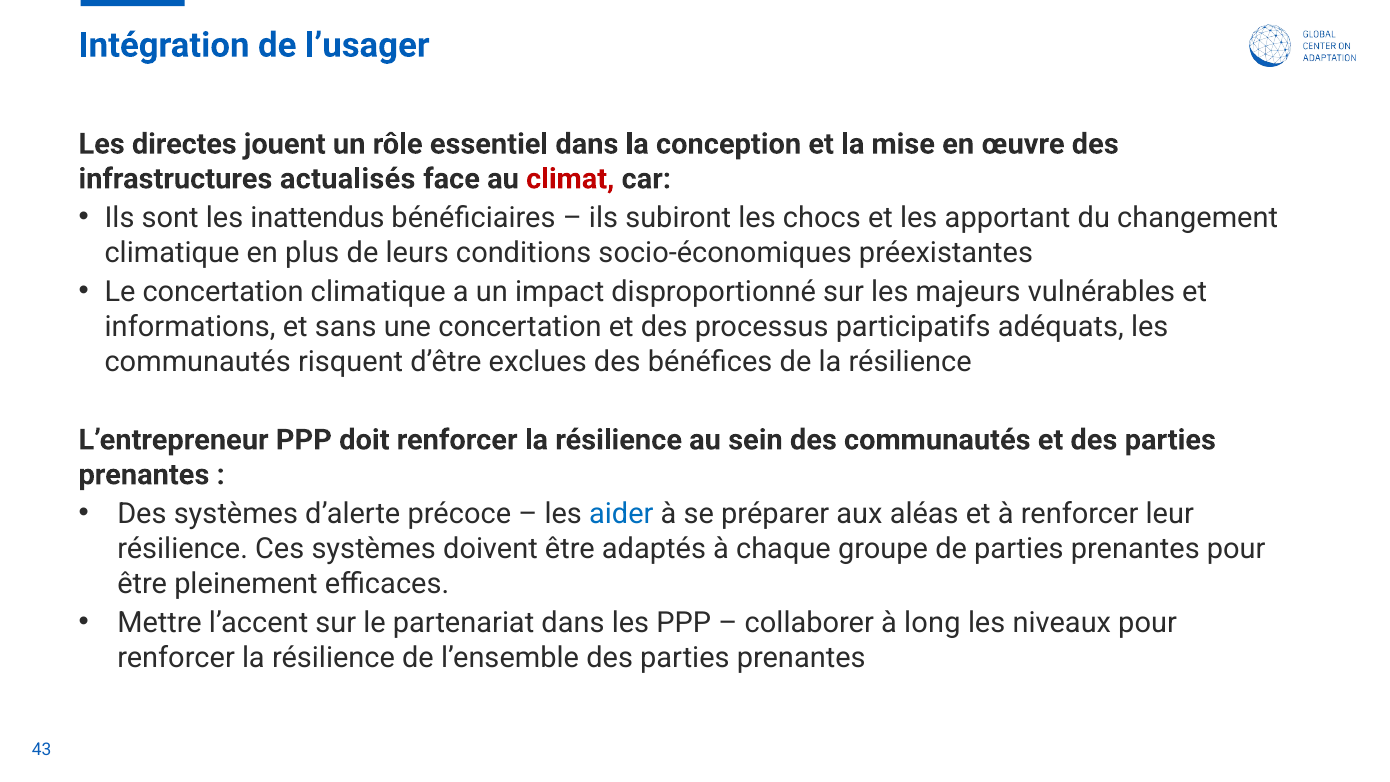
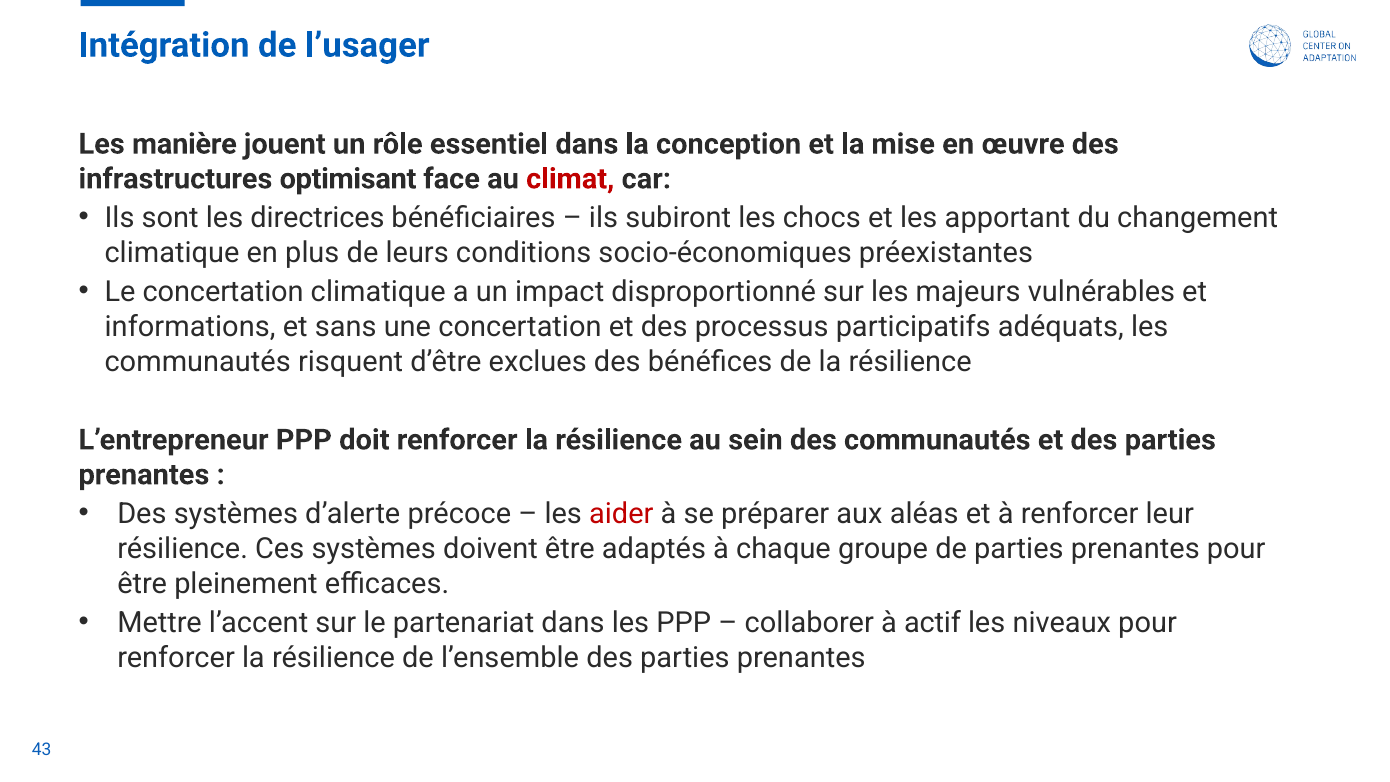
directes: directes -> manière (184, 144)
actualisés: actualisés -> optimisant (348, 179)
inattendus: inattendus -> directrices (317, 218)
aider colour: blue -> red (621, 514)
long: long -> actif (932, 623)
